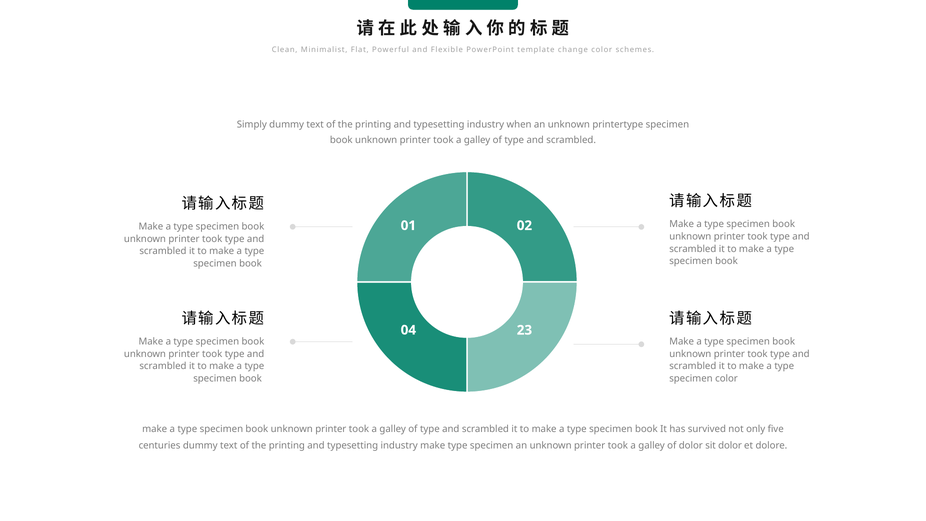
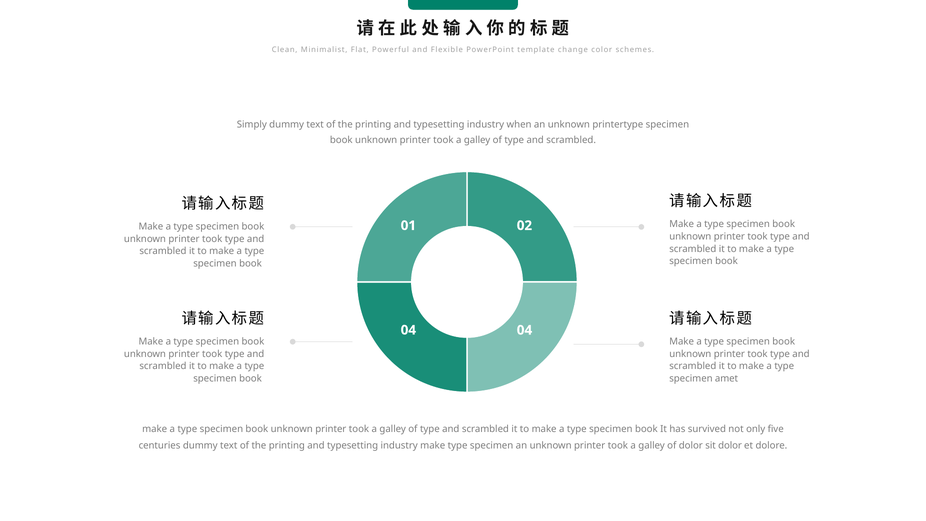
04 23: 23 -> 04 (524, 330)
specimen color: color -> amet (727, 379)
